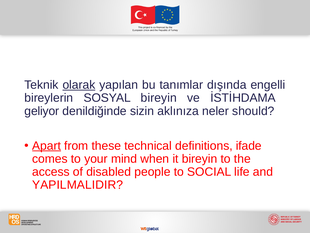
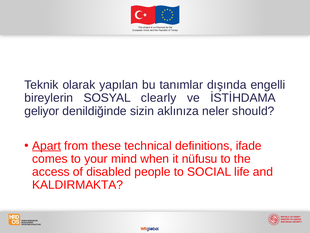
olarak underline: present -> none (79, 85)
SOSYAL bireyin: bireyin -> clearly (159, 98)
it bireyin: bireyin -> nüfusu (200, 158)
YAPILMALIDIR: YAPILMALIDIR -> KALDIRMAKTA (78, 185)
